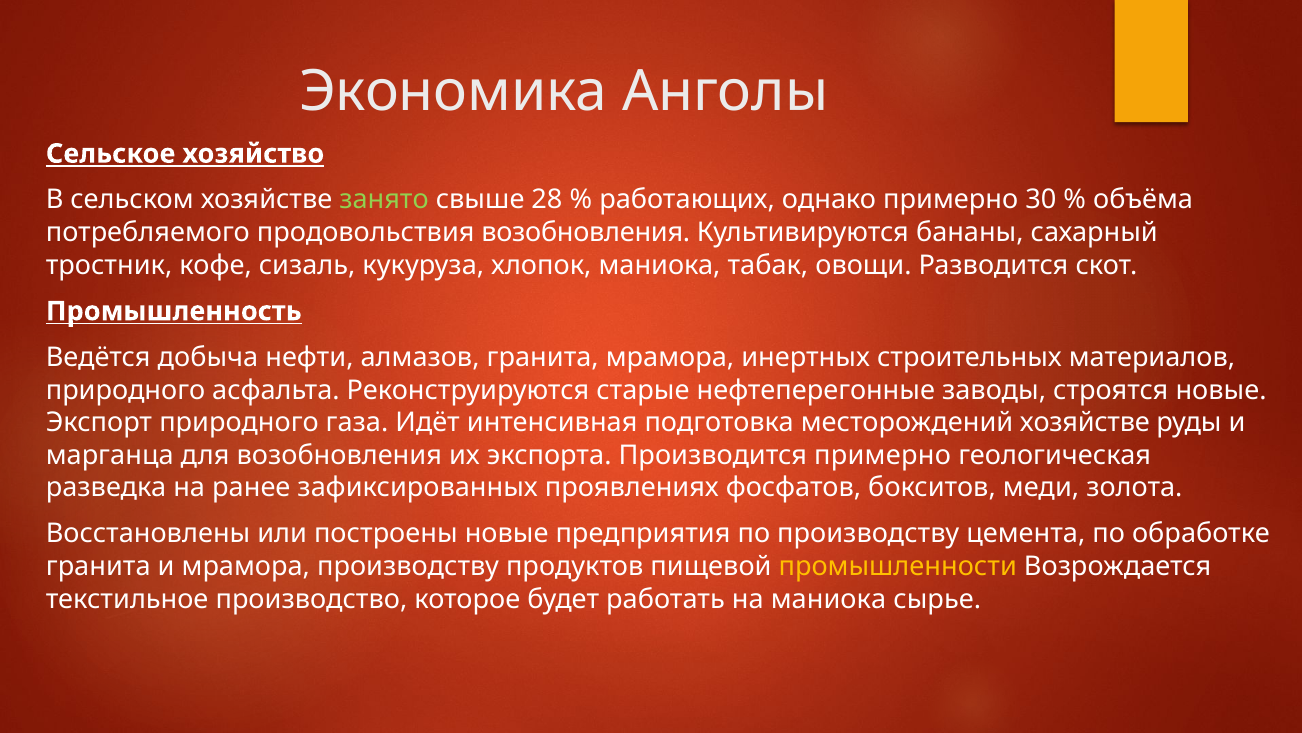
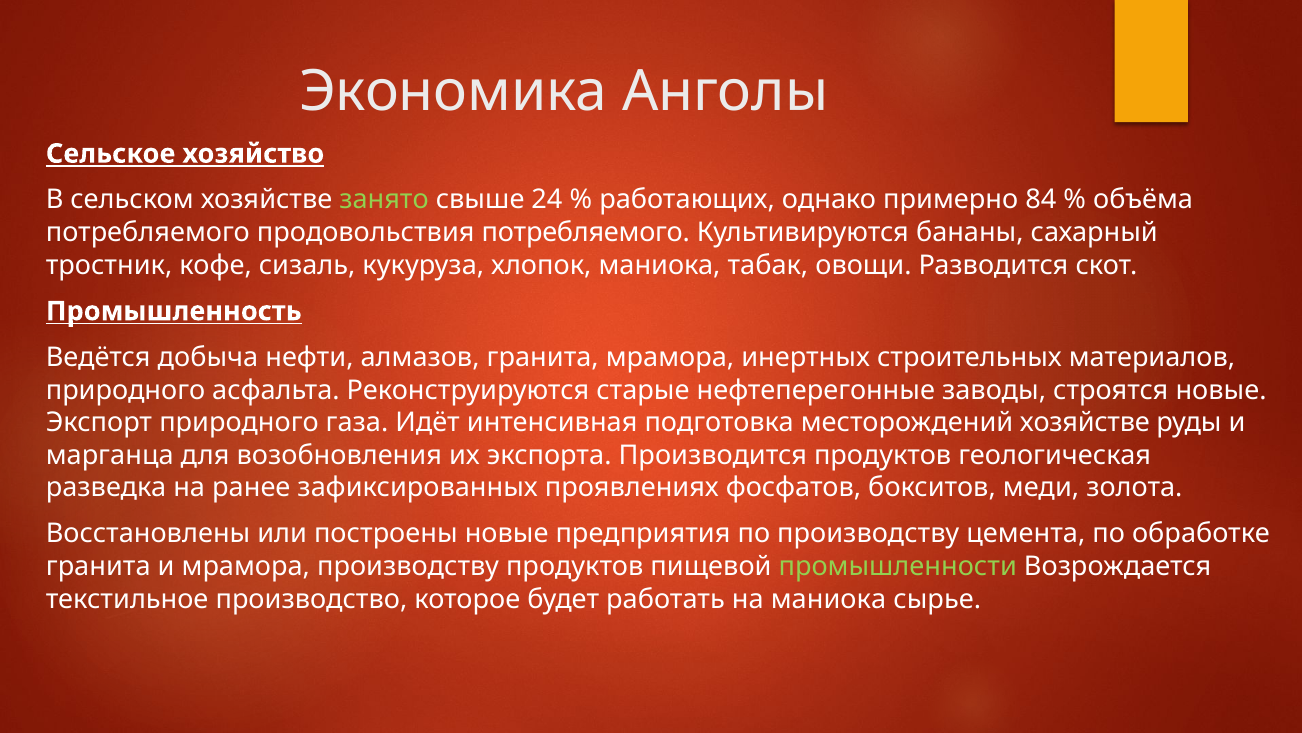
28: 28 -> 24 (547, 200)
30: 30 -> 84 (1041, 200)
продовольствия возобновления: возобновления -> потребляемого (586, 232)
Производится примерно: примерно -> продуктов (883, 455)
промышленности colour: yellow -> light green (898, 566)
